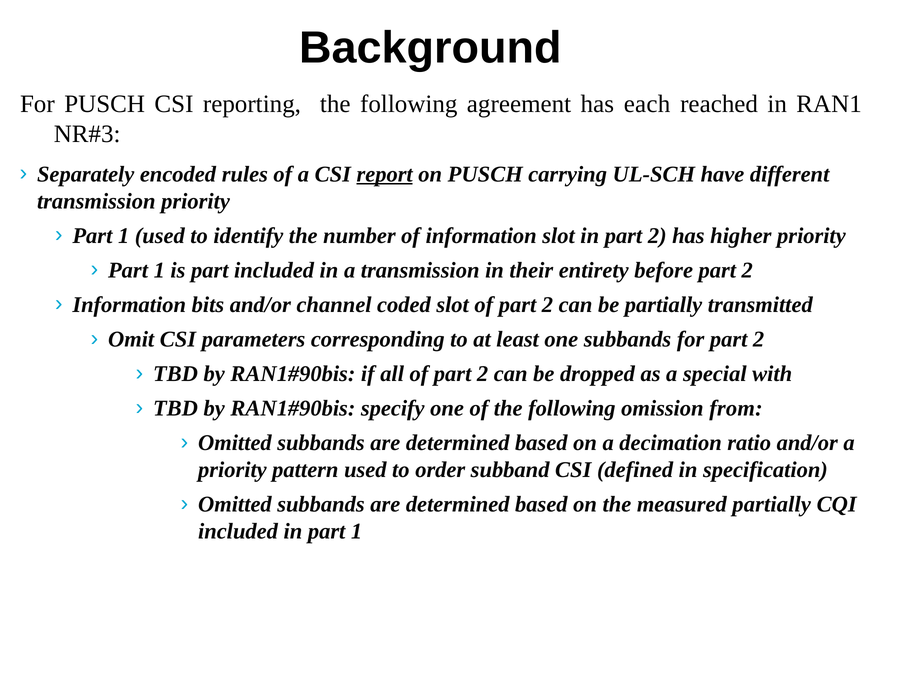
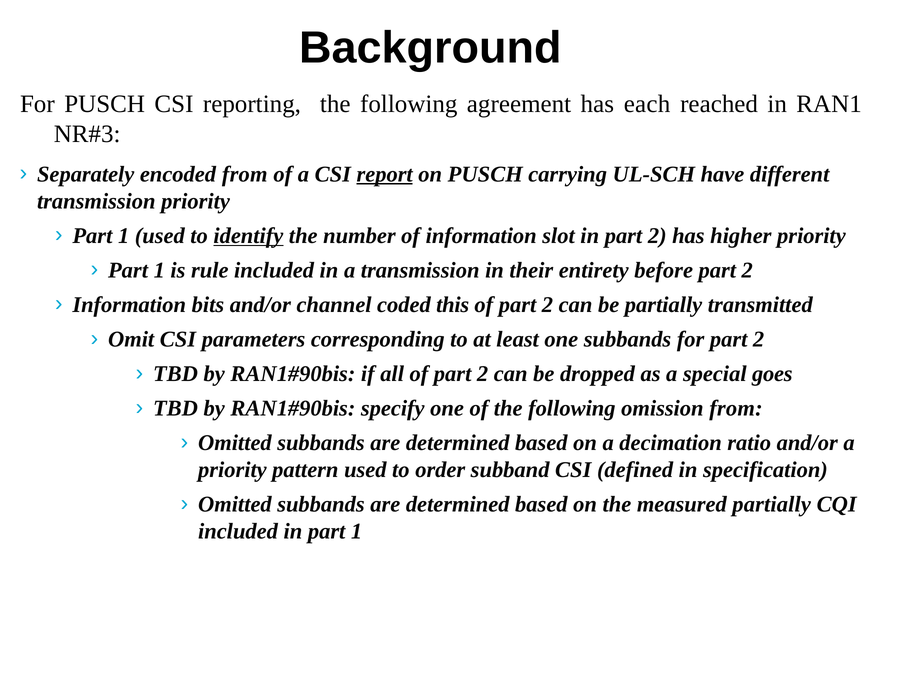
encoded rules: rules -> from (245, 174)
identify underline: none -> present (248, 236)
is part: part -> rule (210, 270)
coded slot: slot -> this (453, 305)
with: with -> goes (772, 374)
